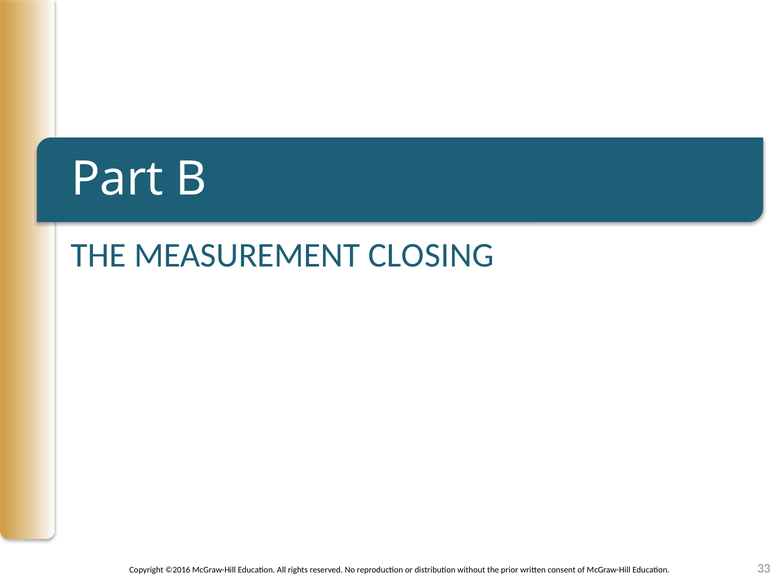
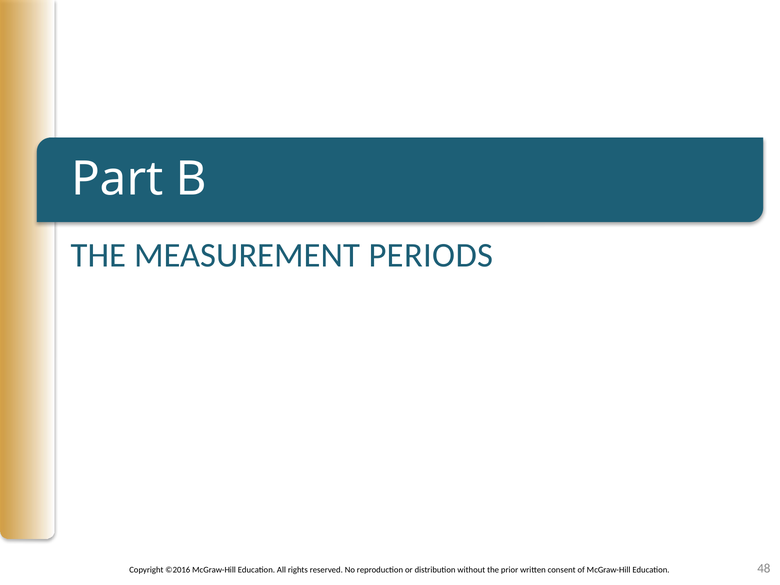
CLOSING: CLOSING -> PERIODS (431, 255)
33: 33 -> 48 (764, 568)
